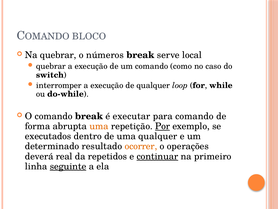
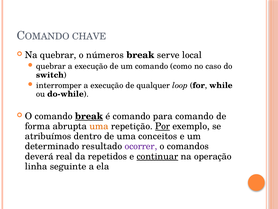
BLOCO: BLOCO -> CHAVE (89, 36)
break underline: none -> present (89, 116)
é executar: executar -> comando (132, 116)
executados: executados -> atribuímos (48, 136)
uma qualquer: qualquer -> conceitos (158, 136)
ocorrer colour: orange -> purple (141, 146)
operações: operações -> comandos (188, 146)
primeiro: primeiro -> operação (213, 156)
seguinte underline: present -> none (68, 166)
